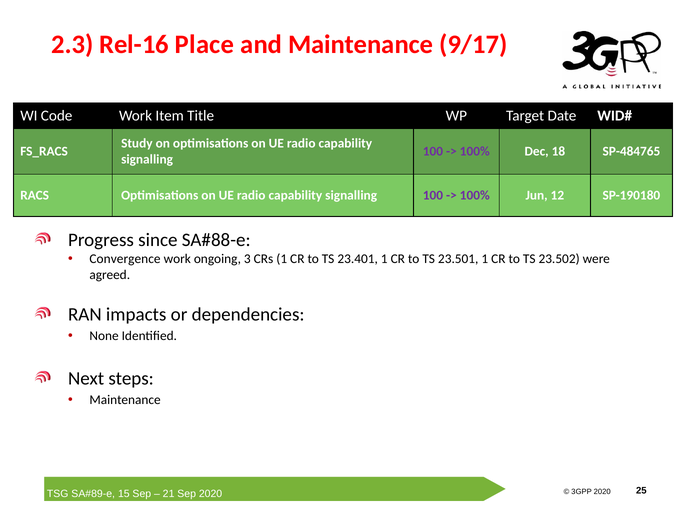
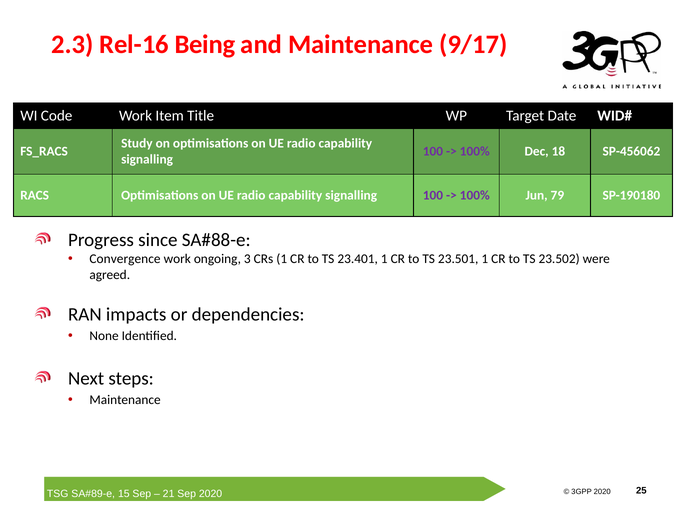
Place: Place -> Being (205, 45)
SP-484765: SP-484765 -> SP-456062 (631, 152)
12: 12 -> 79 (557, 196)
